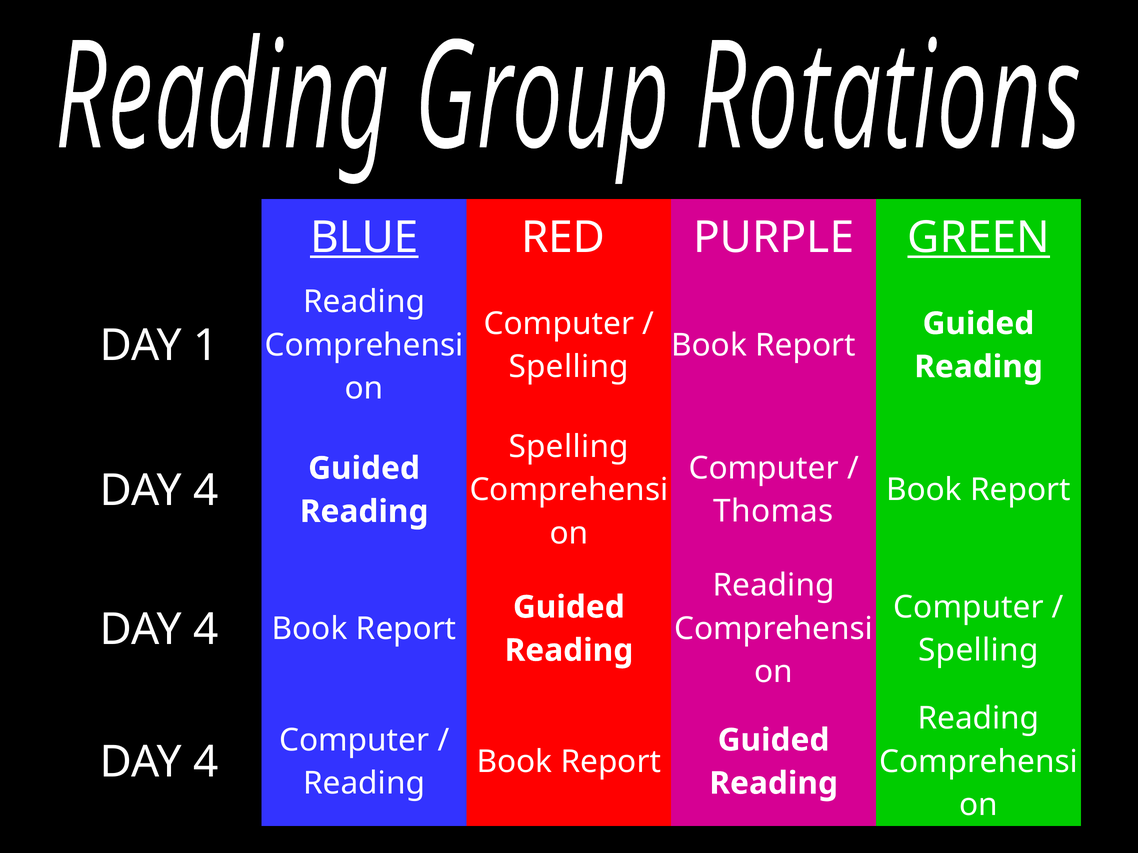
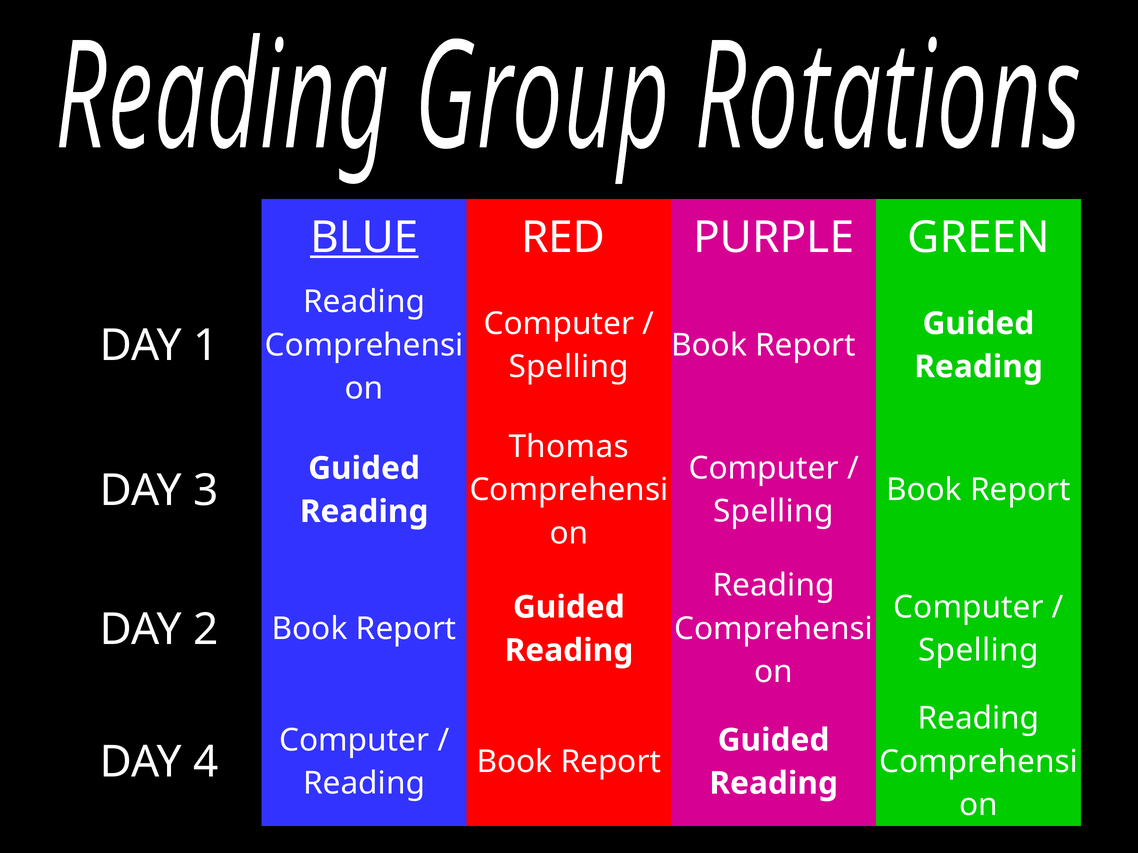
GREEN underline: present -> none (979, 238)
Spelling: Spelling -> Thomas (569, 447)
4: 4 -> 3 (206, 491)
Thomas: Thomas -> Spelling (773, 512)
4: 4 -> 2 (206, 630)
